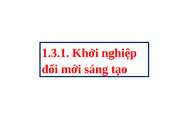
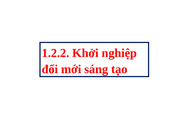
1.3.1: 1.3.1 -> 1.2.2 (55, 53)
